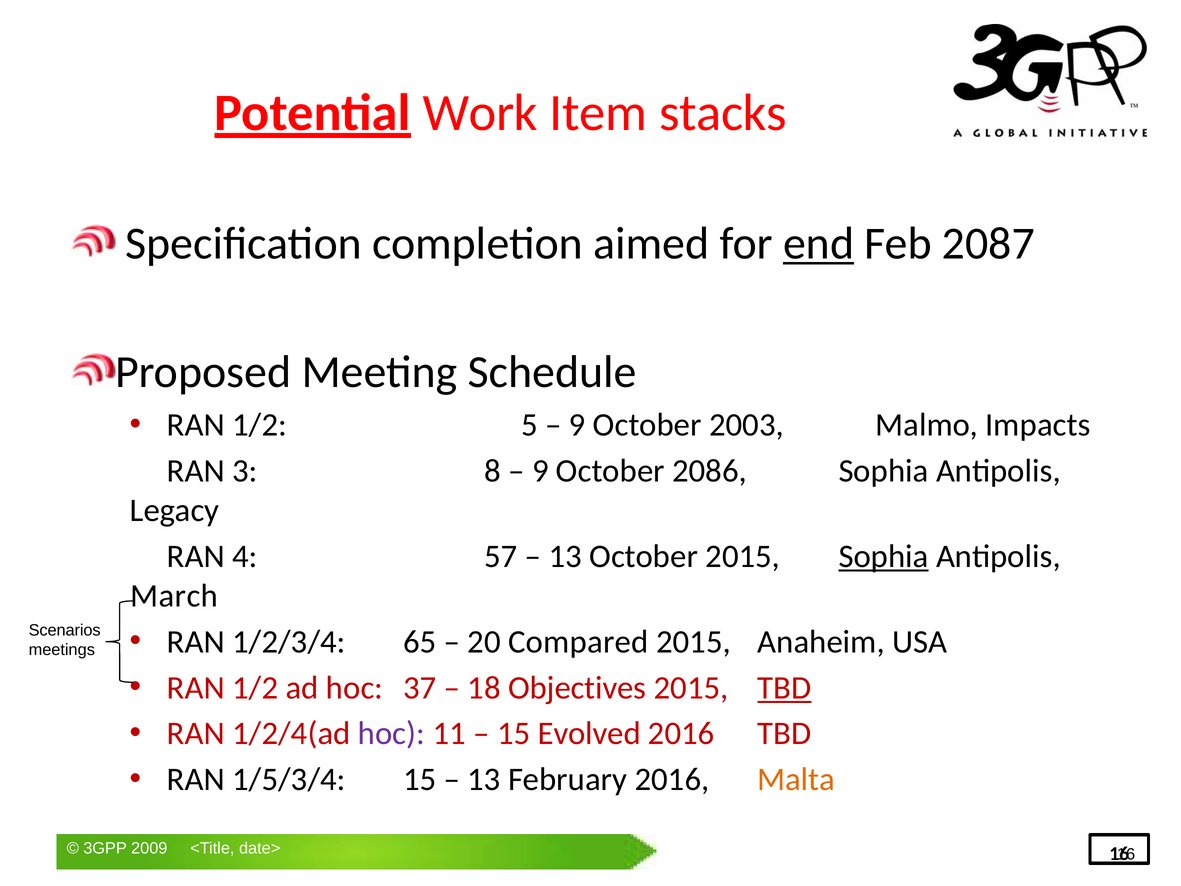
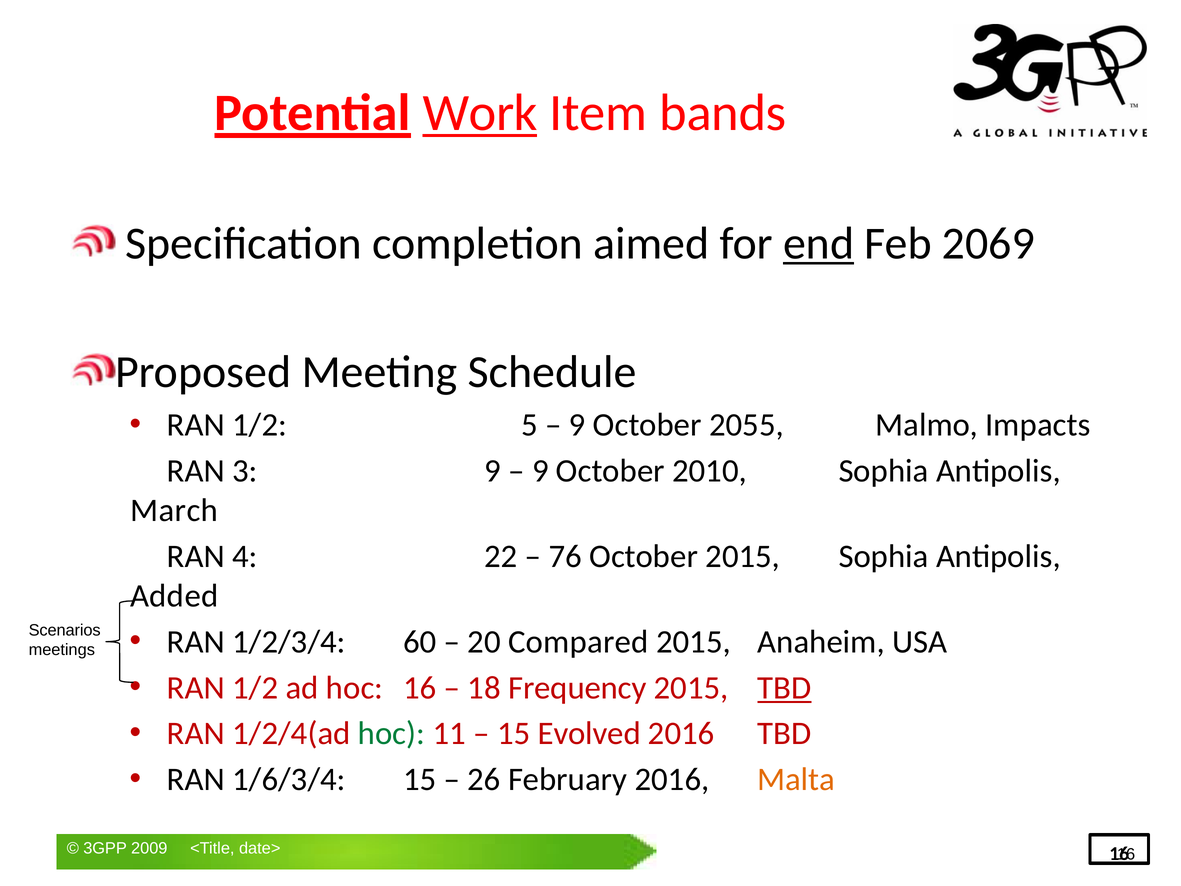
Work underline: none -> present (480, 113)
stacks: stacks -> bands (723, 113)
2087: 2087 -> 2069 (988, 243)
2003: 2003 -> 2055 (746, 425)
3 8: 8 -> 9 (493, 471)
2086: 2086 -> 2010 (710, 471)
Legacy: Legacy -> March (174, 510)
57: 57 -> 22 (501, 556)
13: 13 -> 76 (565, 556)
Sophia underline: present -> none (884, 556)
March: March -> Added (174, 596)
65: 65 -> 60 (420, 642)
hoc 37: 37 -> 16 (420, 687)
Objectives: Objectives -> Frequency (577, 687)
hoc colour: purple -> green (392, 733)
1/5/3/4: 1/5/3/4 -> 1/6/3/4 (289, 779)
13: 13 -> 26 (484, 779)
